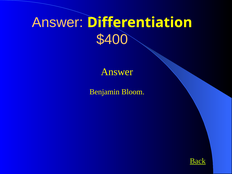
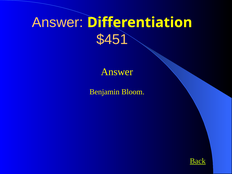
$400: $400 -> $451 (112, 39)
